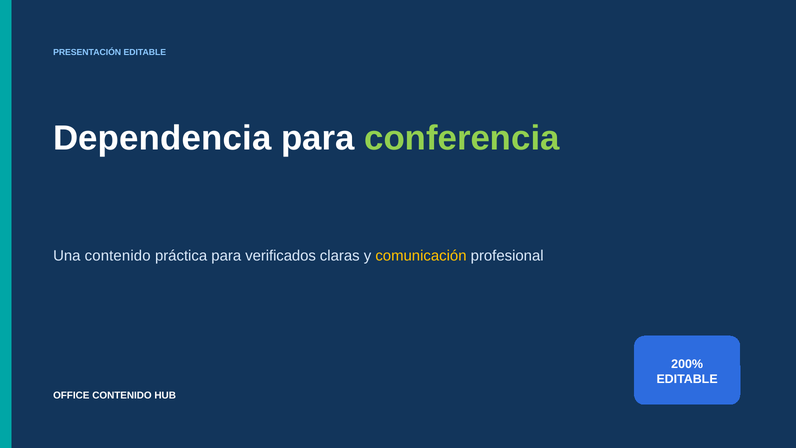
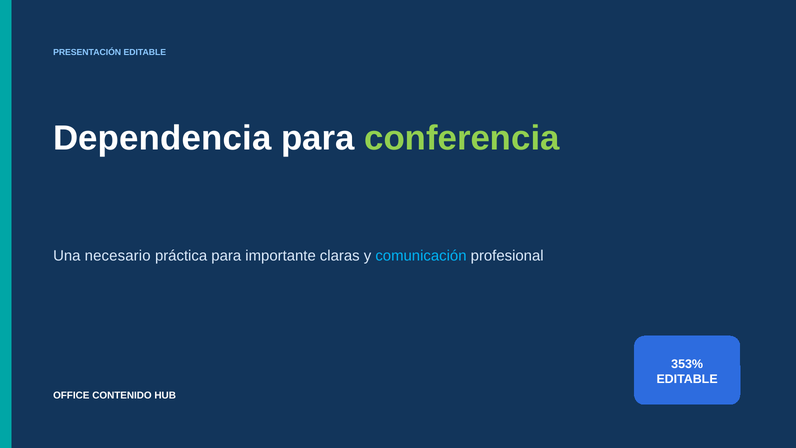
Una contenido: contenido -> necesario (118, 255)
verificados: verificados -> importante (281, 255)
comunicación colour: yellow -> light blue (421, 255)
200%: 200% -> 353% (687, 364)
